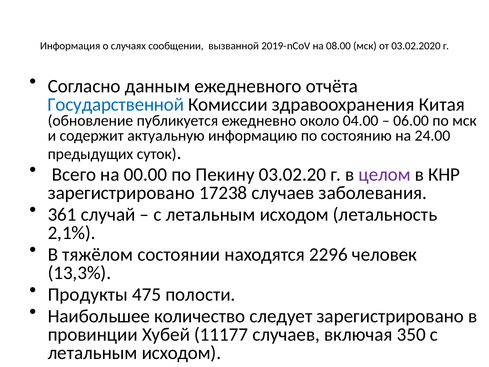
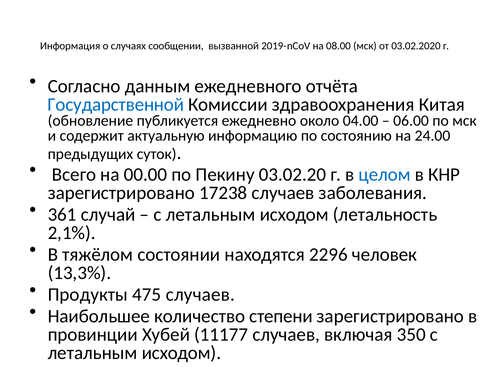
целом colour: purple -> blue (385, 174)
475 полости: полости -> случаев (200, 294)
следует: следует -> степени (281, 316)
